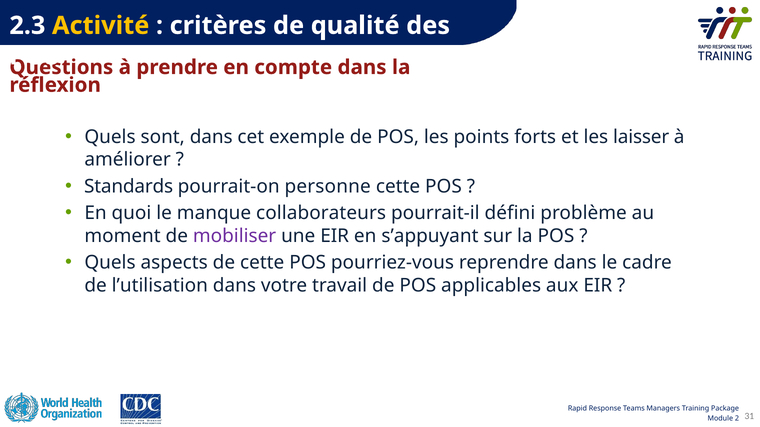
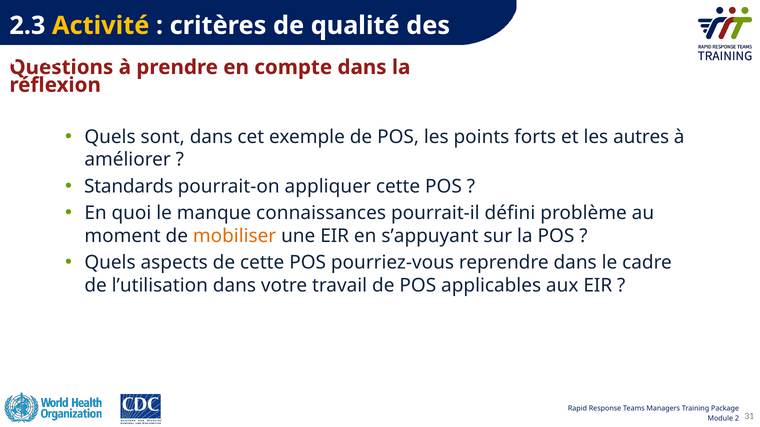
laisser: laisser -> autres (641, 137)
personne: personne -> appliquer (328, 187)
collaborateurs: collaborateurs -> connaissances (321, 213)
mobiliser colour: purple -> orange (235, 236)
